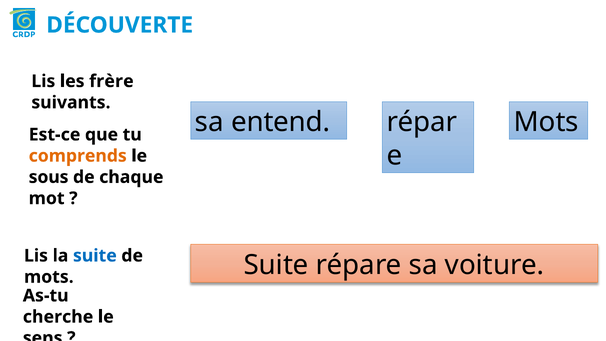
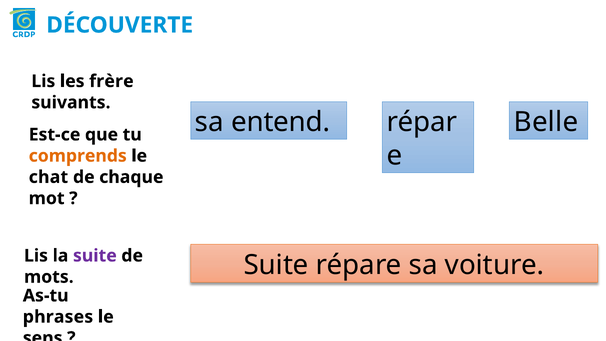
Mots: Mots -> Belle (546, 122)
sous: sous -> chat (48, 177)
suite colour: blue -> purple (95, 256)
cherche: cherche -> phrases (58, 317)
